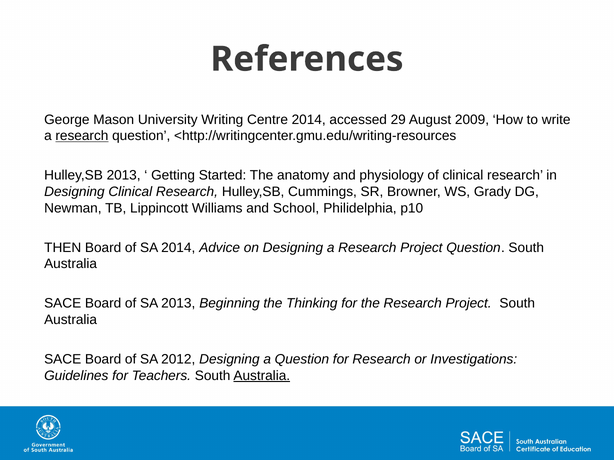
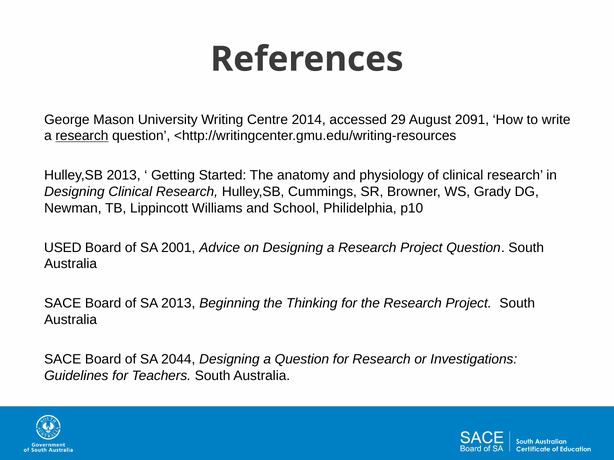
2009: 2009 -> 2091 (472, 120)
THEN: THEN -> USED (63, 248)
SA 2014: 2014 -> 2001 (178, 248)
2012: 2012 -> 2044 (178, 360)
Australia underline: present -> none (262, 376)
